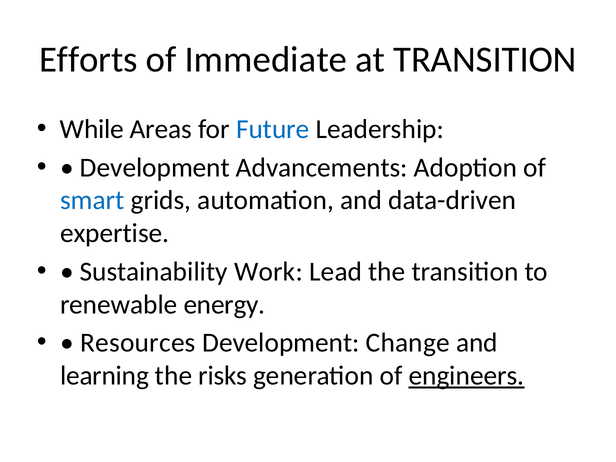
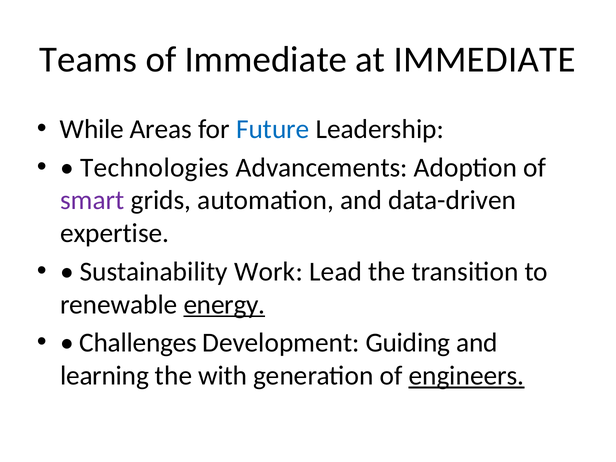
Efforts: Efforts -> Teams (88, 60)
at TRANSITION: TRANSITION -> IMMEDIATE (485, 60)
Development: Development -> Technologies (155, 168)
smart colour: blue -> purple (92, 200)
energy underline: none -> present (224, 304)
Resources: Resources -> Challenges (138, 343)
Change: Change -> Guiding (408, 343)
risks: risks -> with (223, 376)
